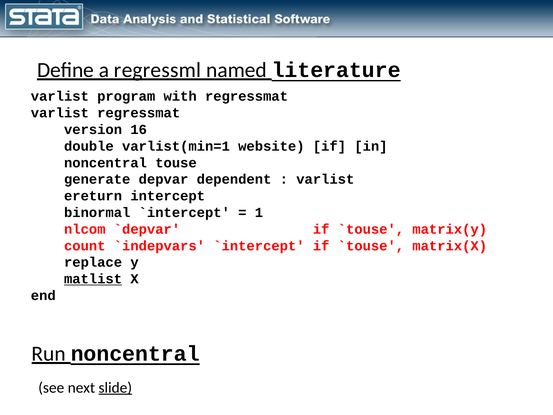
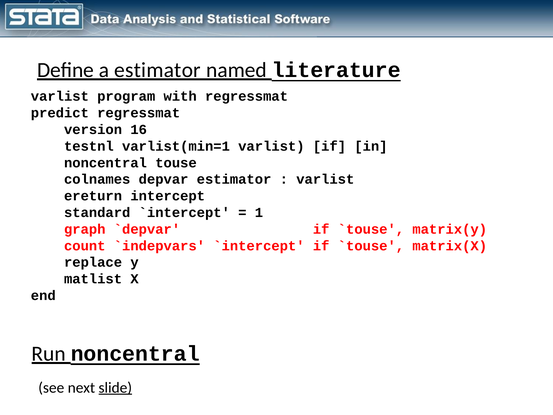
a regressml: regressml -> estimator (158, 70)
varlist: varlist -> predict (60, 113)
double: double -> testnl (89, 146)
varlist(min=1 website: website -> varlist (271, 146)
generate: generate -> colnames (97, 179)
depvar dependent: dependent -> estimator (234, 179)
binormal: binormal -> standard (97, 213)
nlcom: nlcom -> graph (85, 229)
matlist underline: present -> none (93, 279)
